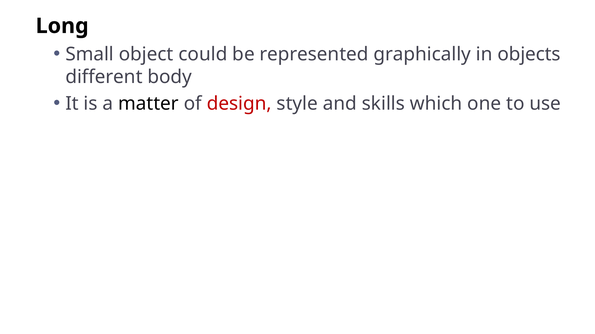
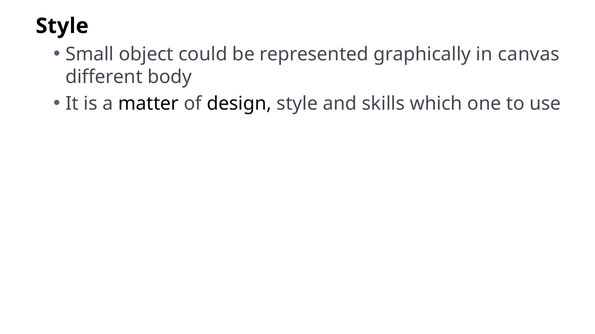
Long: Long -> Style (62, 26)
objects: objects -> canvas (529, 54)
design colour: red -> black (239, 104)
